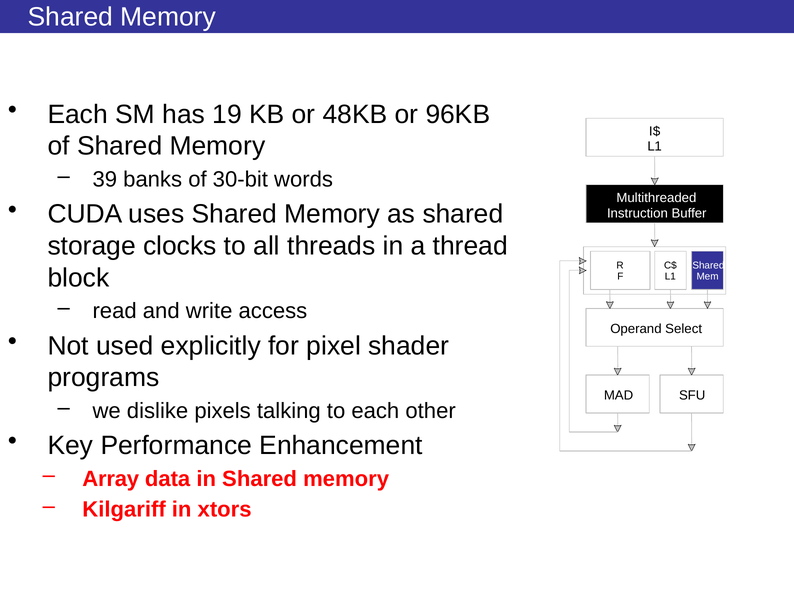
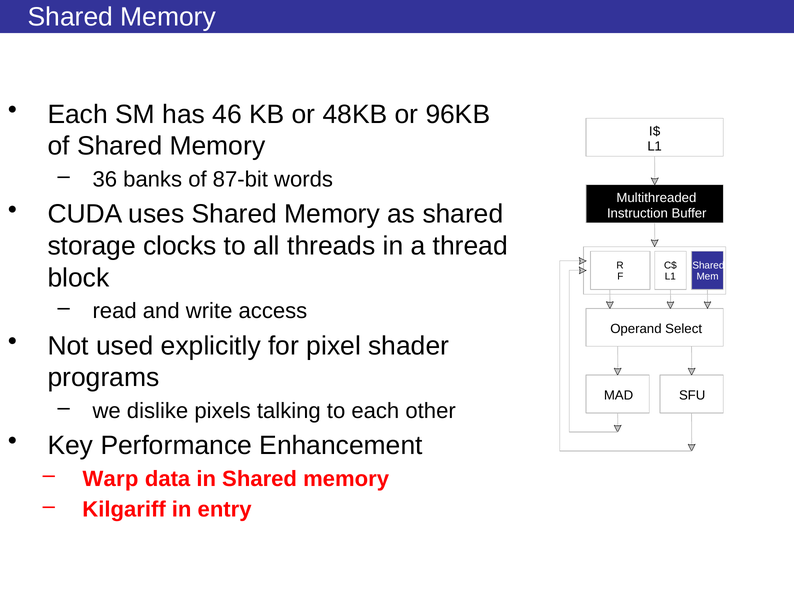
19: 19 -> 46 (227, 114)
39: 39 -> 36 (105, 179)
30-bit: 30-bit -> 87-bit (240, 179)
Array: Array -> Warp (110, 478)
xtors: xtors -> entry (225, 509)
